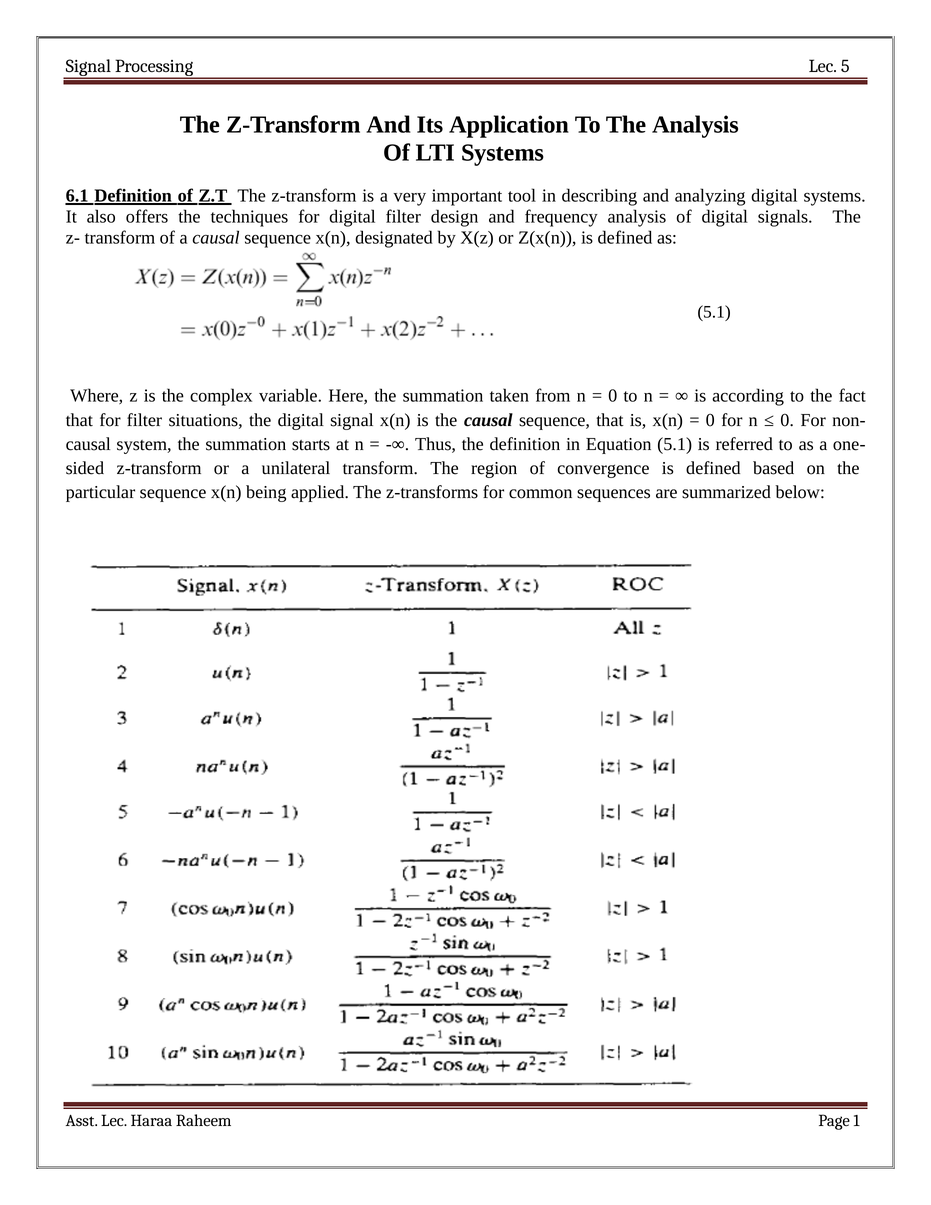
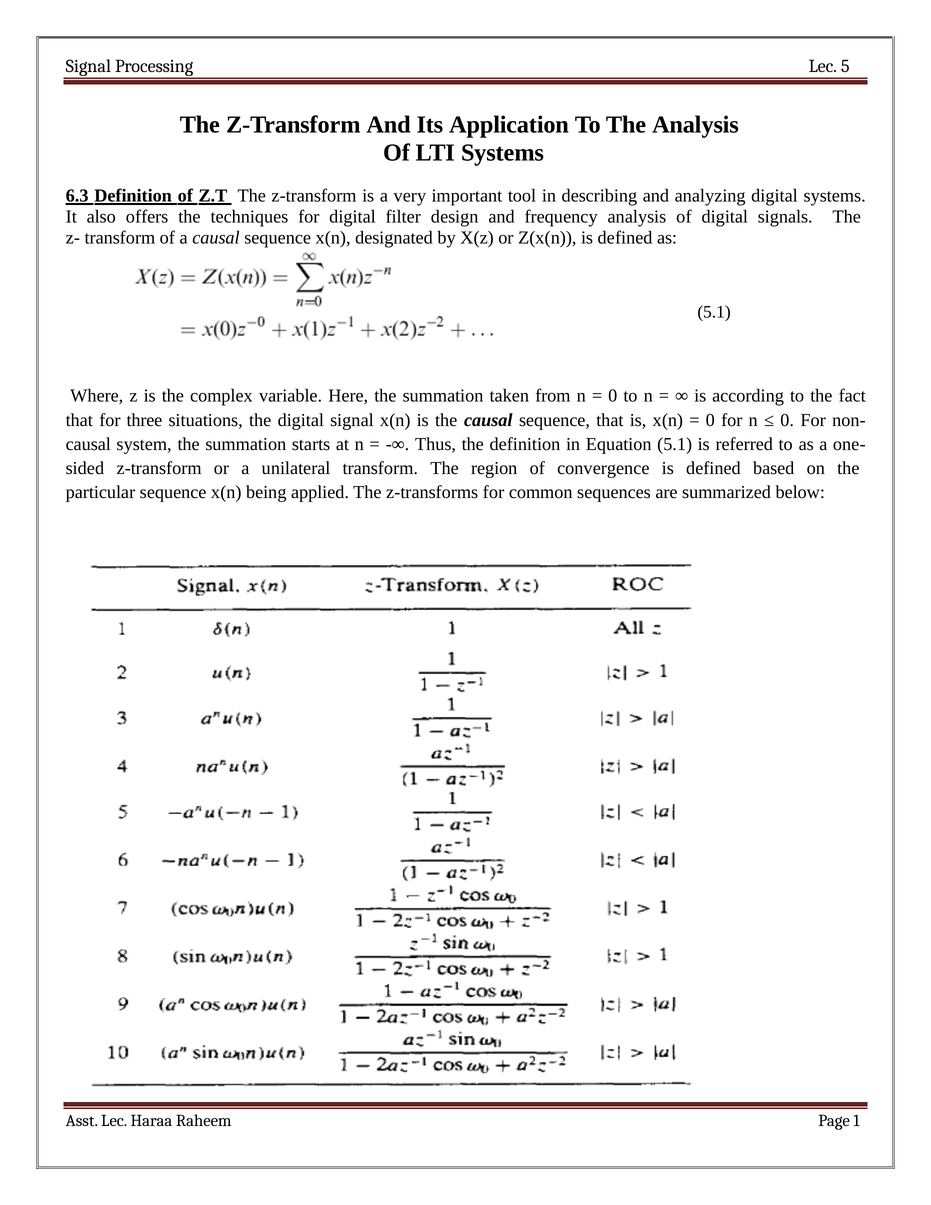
6.1: 6.1 -> 6.3 (77, 196)
for filter: filter -> three (144, 420)
